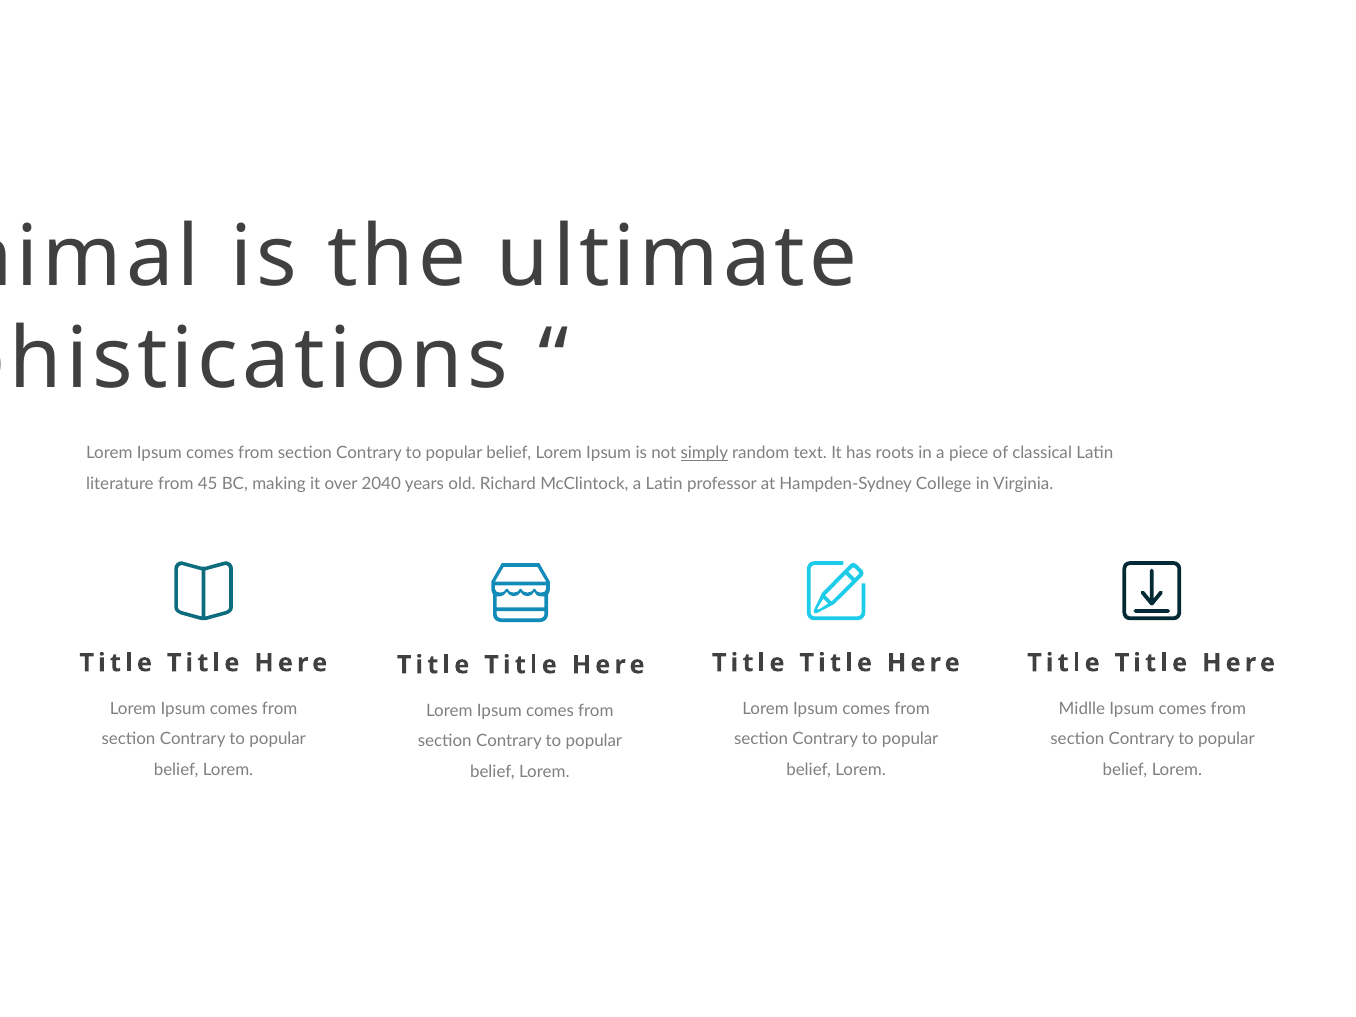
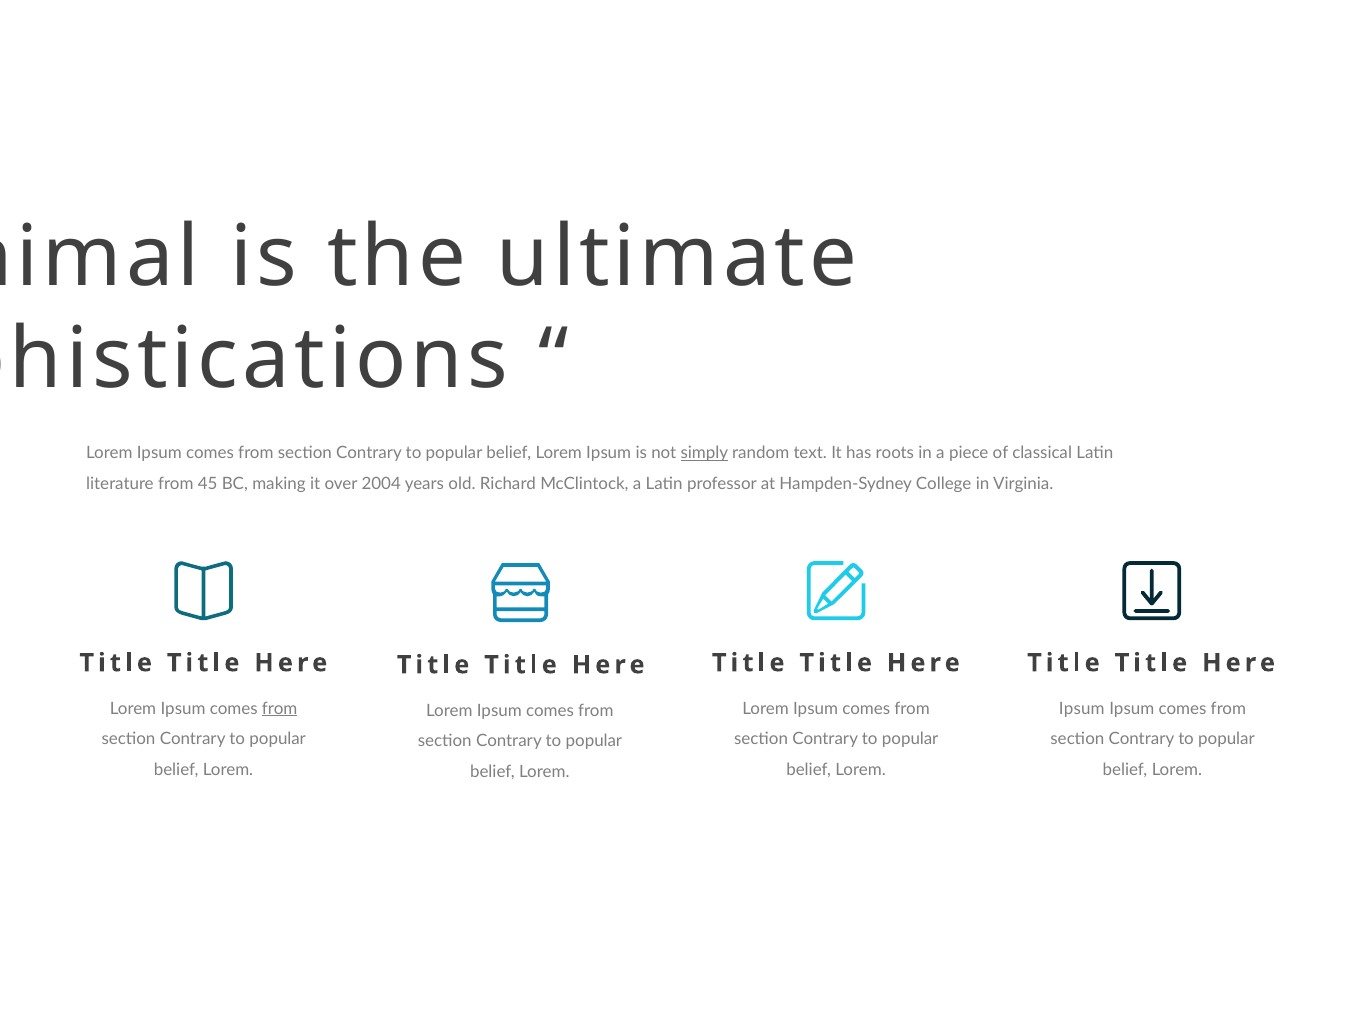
2040: 2040 -> 2004 (381, 484)
from underline: none -> present (280, 708)
Midlle: Midlle -> Ipsum (1082, 708)
